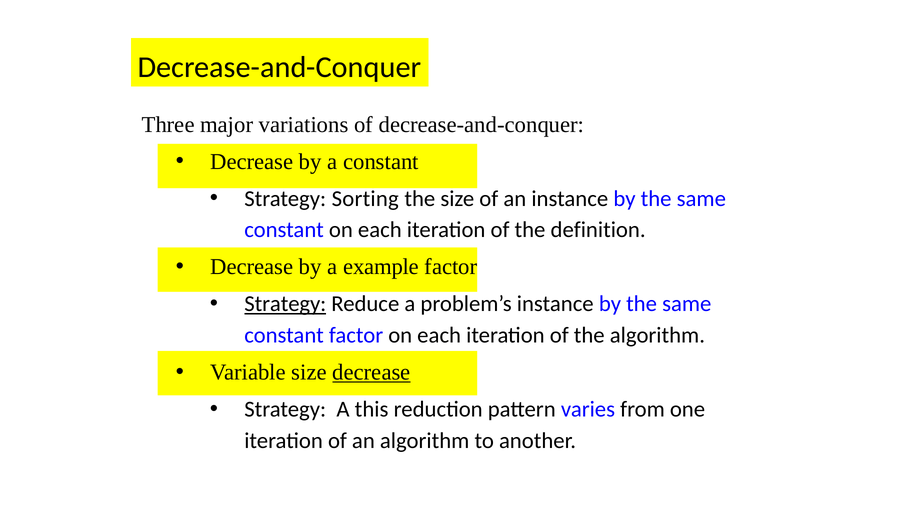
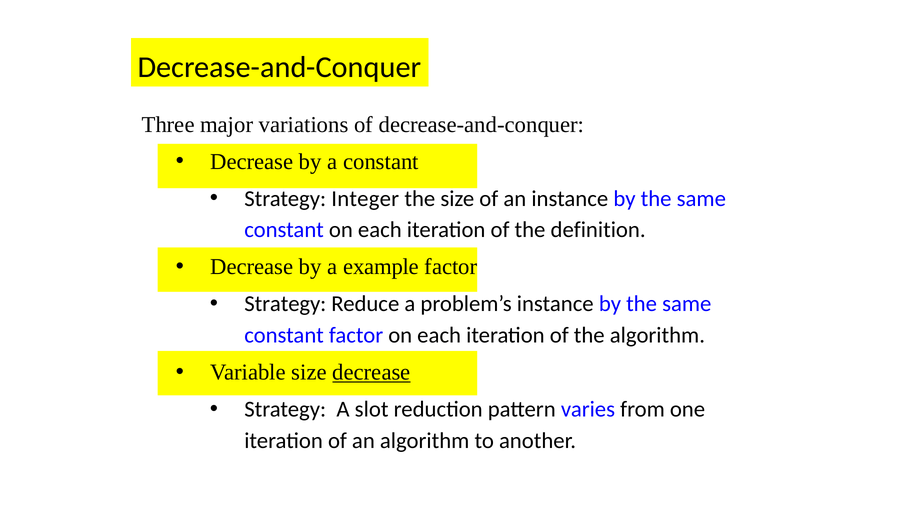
Sorting: Sorting -> Integer (365, 199)
Strategy underline: present -> none (285, 304)
this: this -> slot (372, 410)
